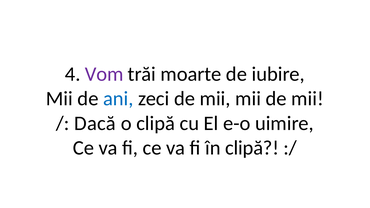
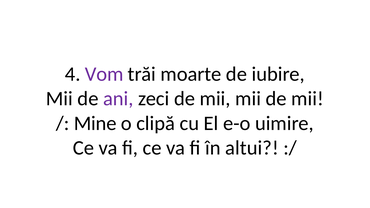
ani colour: blue -> purple (118, 99)
Dacă: Dacă -> Mine (95, 123)
în clipă: clipă -> altui (252, 148)
